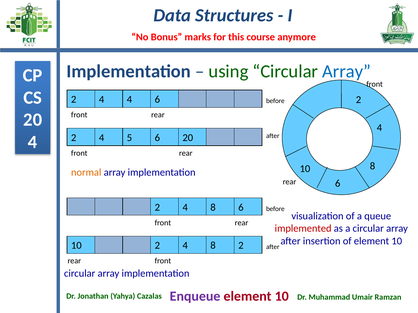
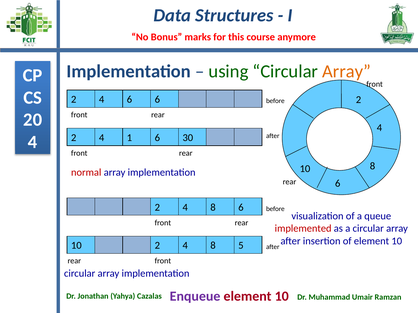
Array colour: blue -> orange (347, 71)
4 4: 4 -> 6 (129, 100)
5: 5 -> 1 (129, 138)
6 20: 20 -> 30 (188, 138)
normal colour: orange -> red (86, 173)
8 2: 2 -> 5 (241, 246)
